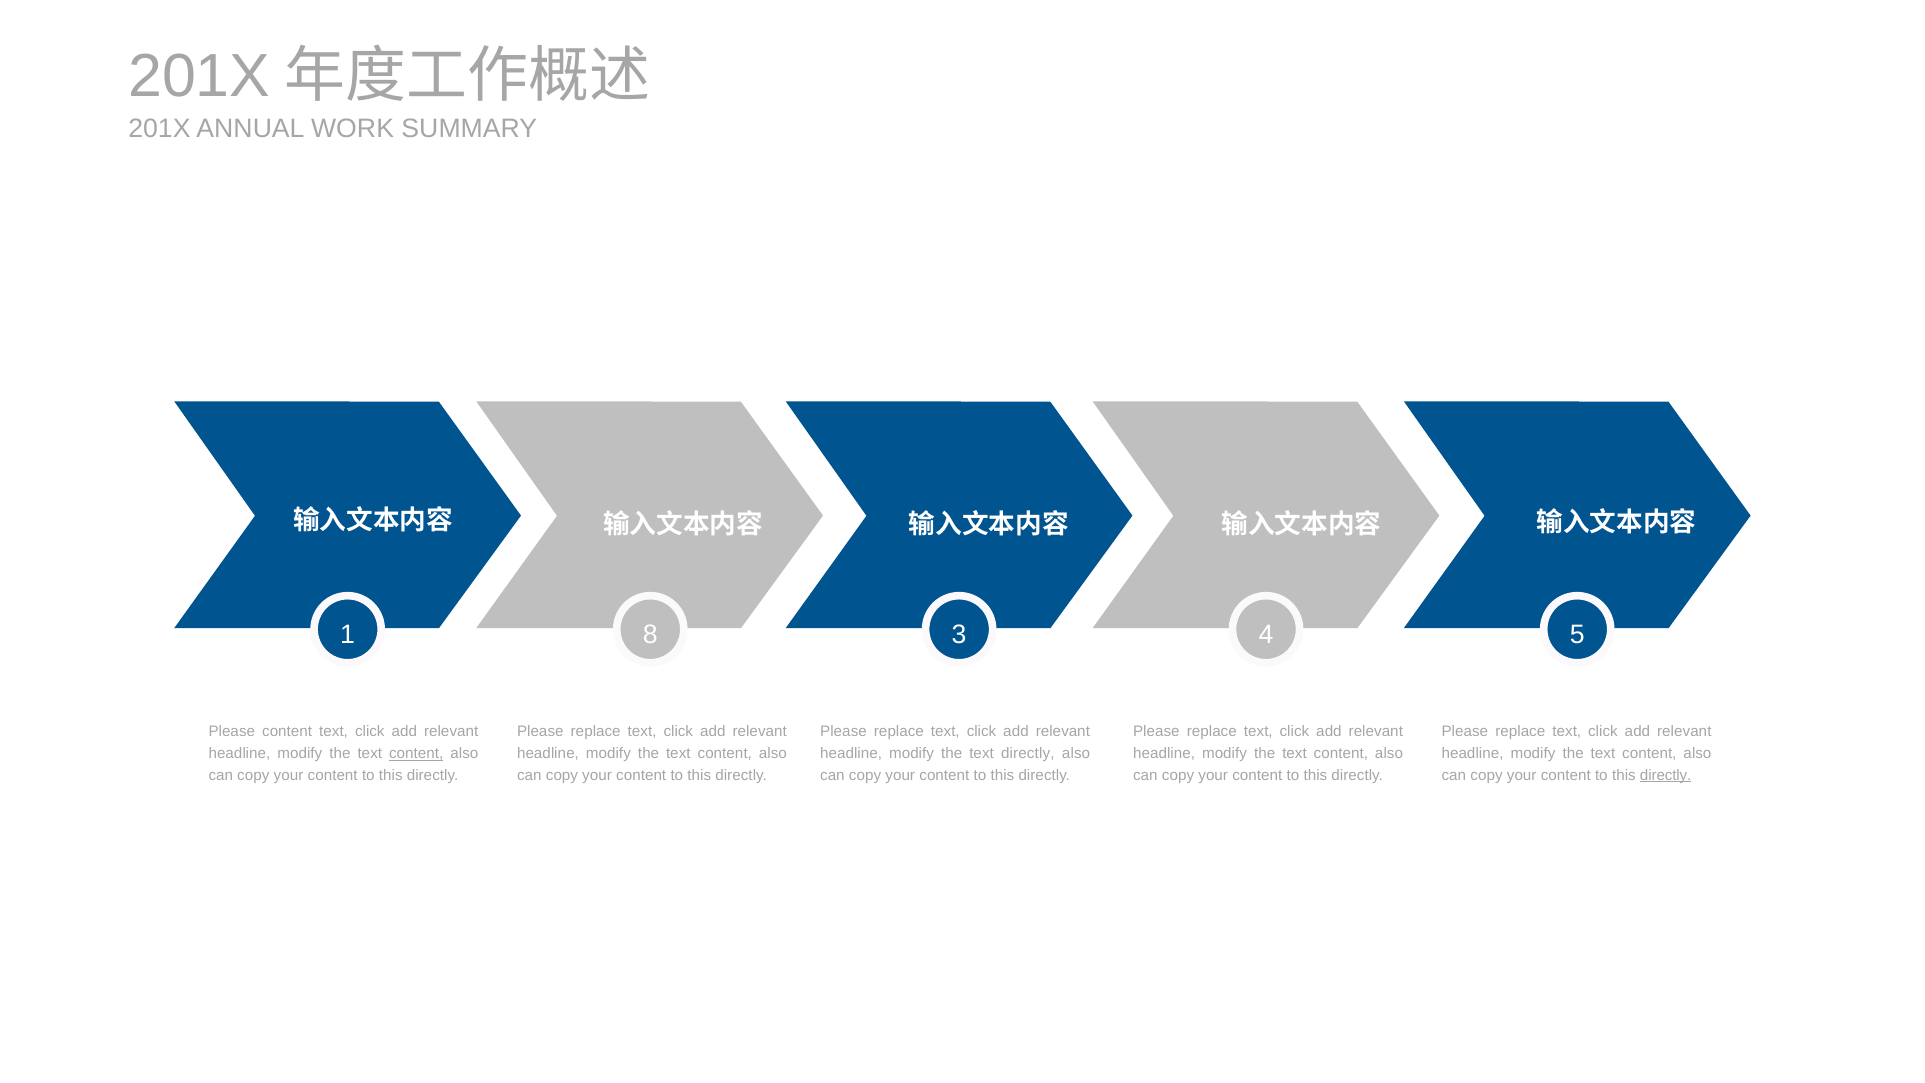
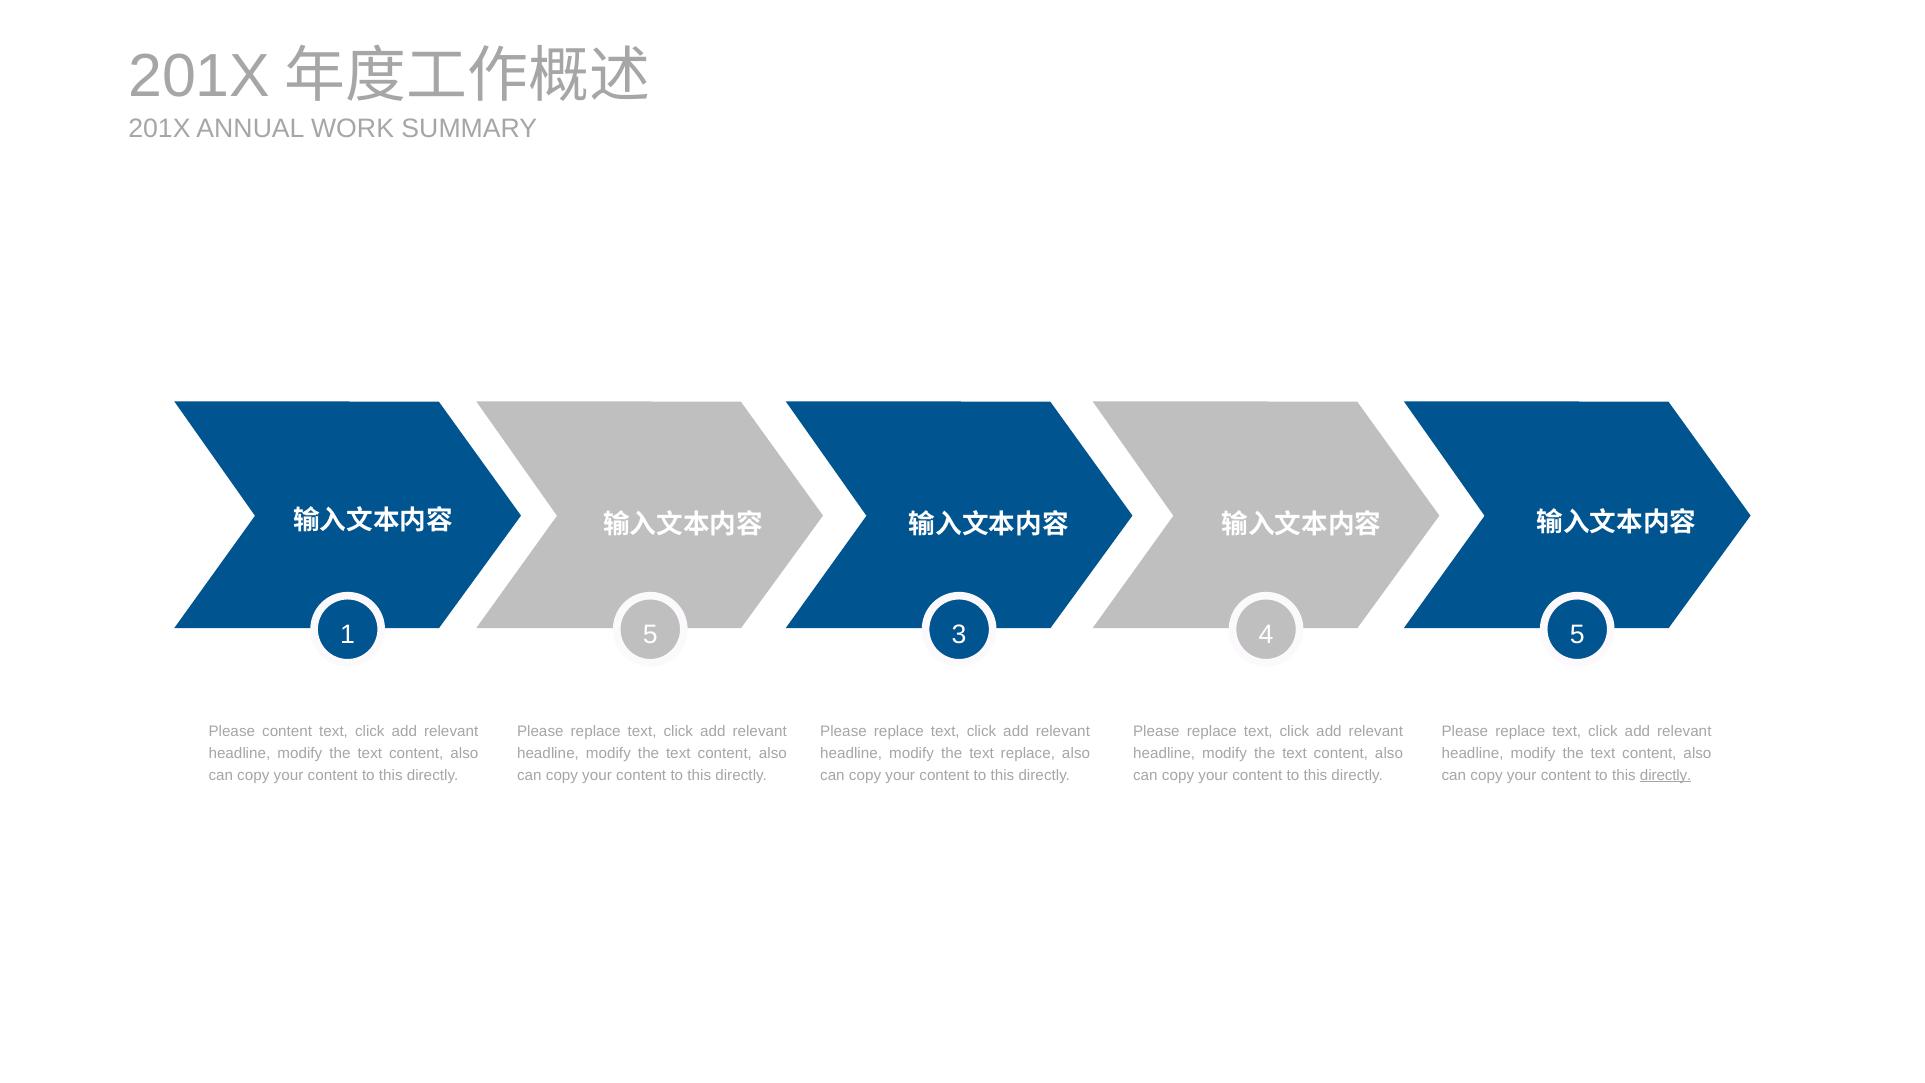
1 8: 8 -> 5 (650, 634)
content underline: present -> none (416, 753)
text directly: directly -> replace (1028, 753)
